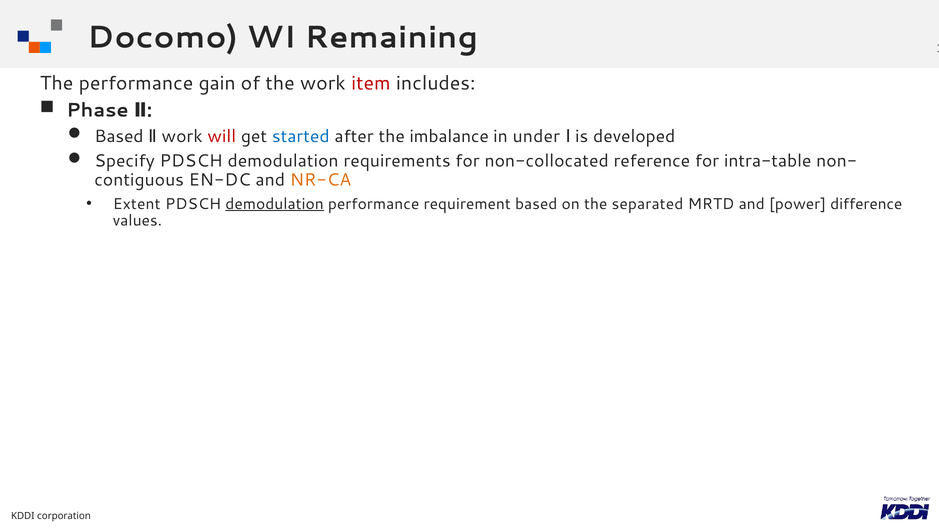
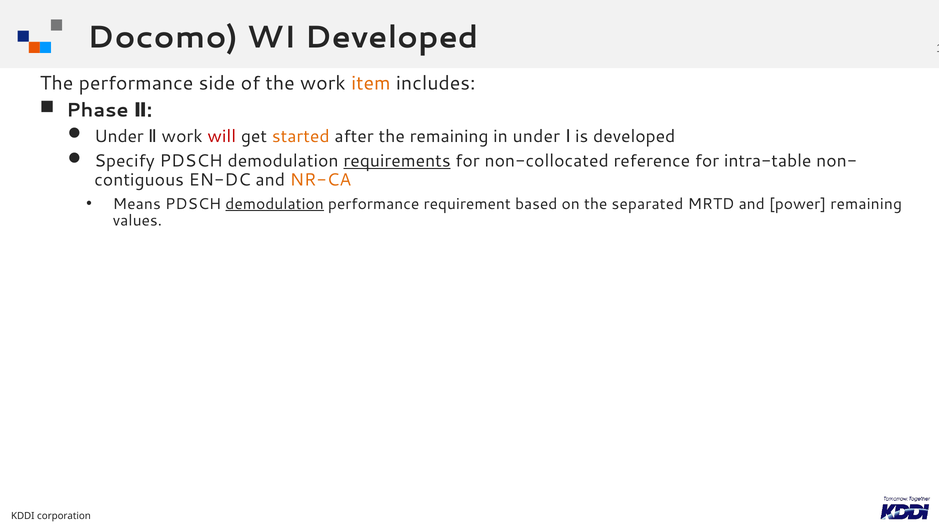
WI Remaining: Remaining -> Developed (392, 38)
gain: gain -> side (217, 83)
item colour: red -> orange (371, 83)
Based: Based -> Under (119, 136)
started colour: blue -> orange (301, 136)
the imbalance: imbalance -> remaining (449, 136)
requirements underline: none -> present (397, 161)
Extent: Extent -> Means (137, 204)
power difference: difference -> remaining (866, 204)
